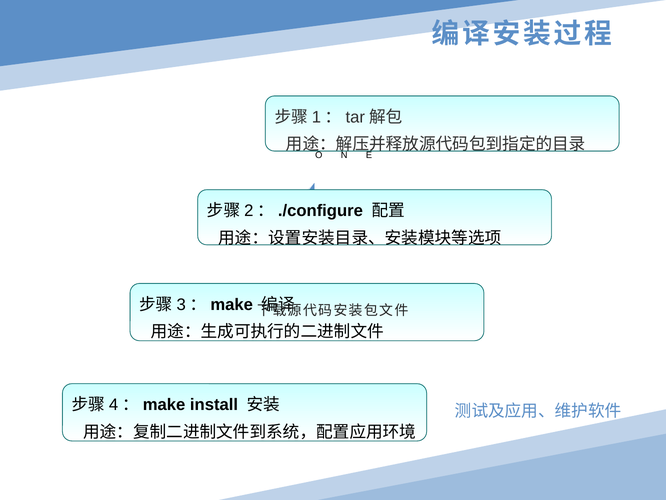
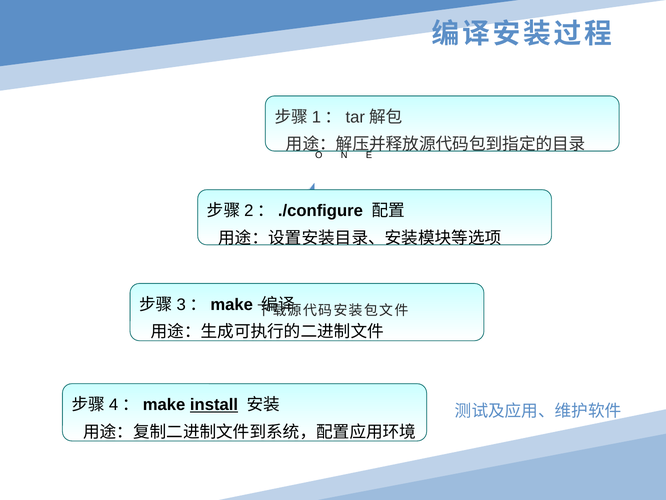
install underline: none -> present (214, 404)
